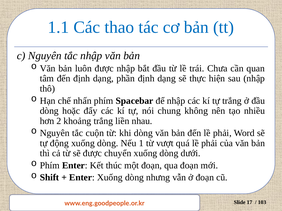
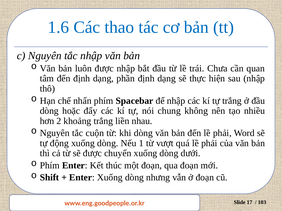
1.1: 1.1 -> 1.6 (58, 27)
